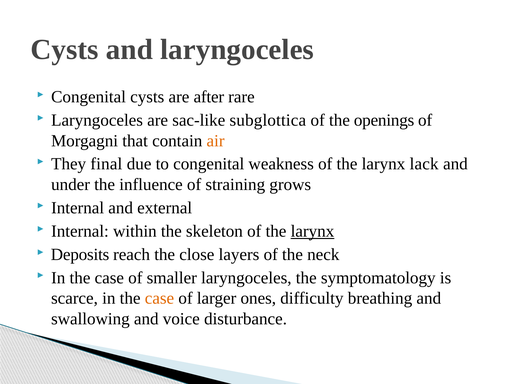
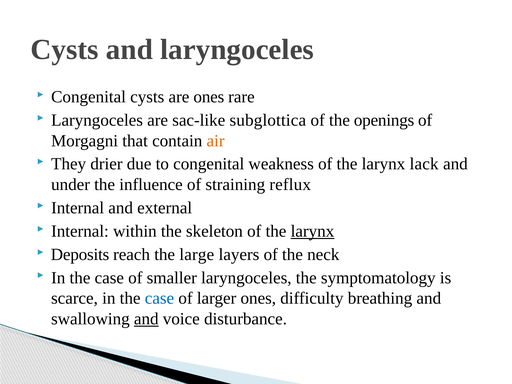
are after: after -> ones (209, 97)
final: final -> drier (106, 164)
grows: grows -> reflux (290, 185)
close: close -> large (197, 254)
case colour: orange -> blue (159, 298)
and underline: none -> present (146, 319)
